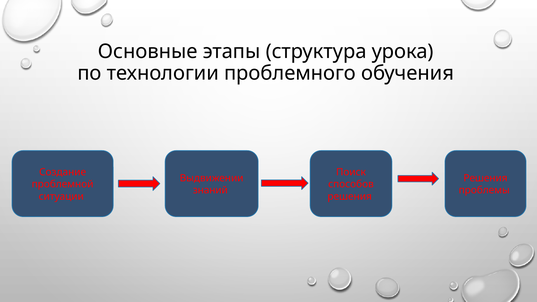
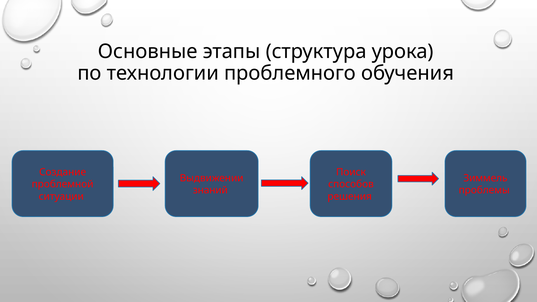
Решения: Решения -> Зиммель (486, 178)
